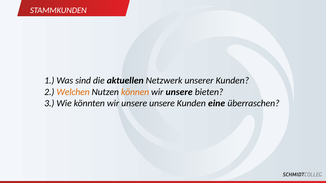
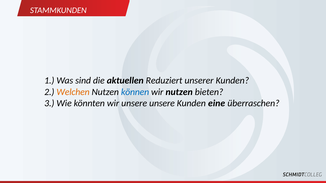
Netzwerk: Netzwerk -> Reduziert (164, 81)
können colour: orange -> blue (135, 92)
unsere: unsere -> nutzen (179, 92)
